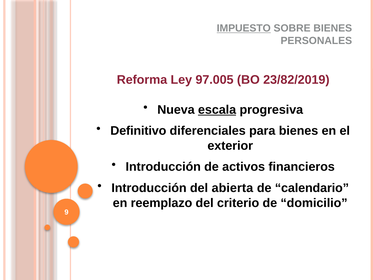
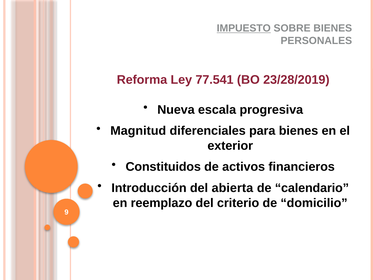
97.005: 97.005 -> 77.541 (215, 80)
23/82/2019: 23/82/2019 -> 23/28/2019 (296, 80)
escala underline: present -> none (217, 110)
Definitivo: Definitivo -> Magnitud (138, 131)
Introducción: Introducción -> Constituidos (163, 167)
